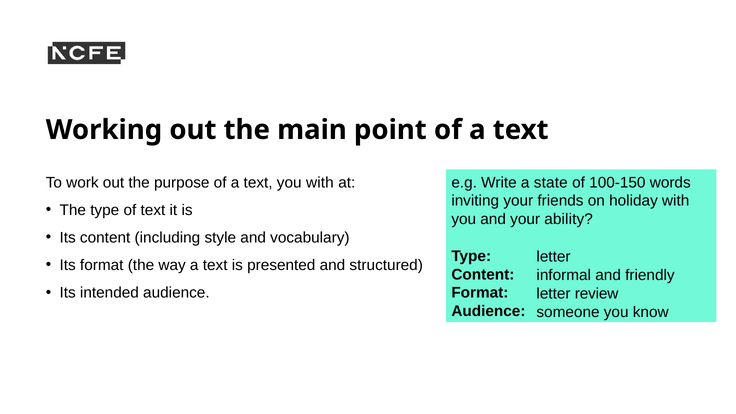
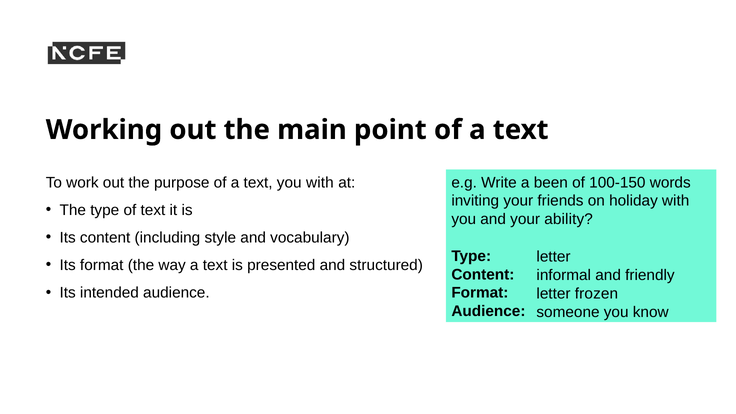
state: state -> been (551, 182)
review: review -> frozen (596, 294)
